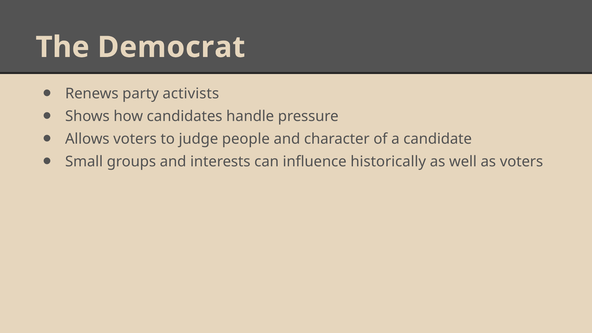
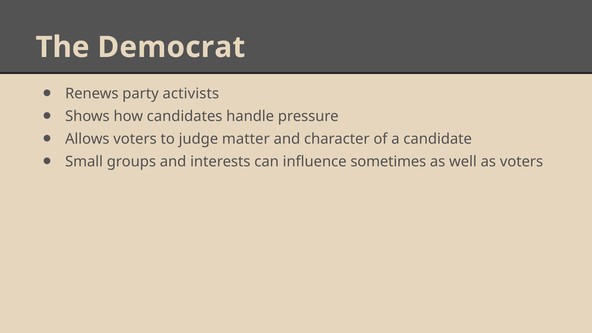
people: people -> matter (246, 139)
historically: historically -> sometimes (388, 162)
